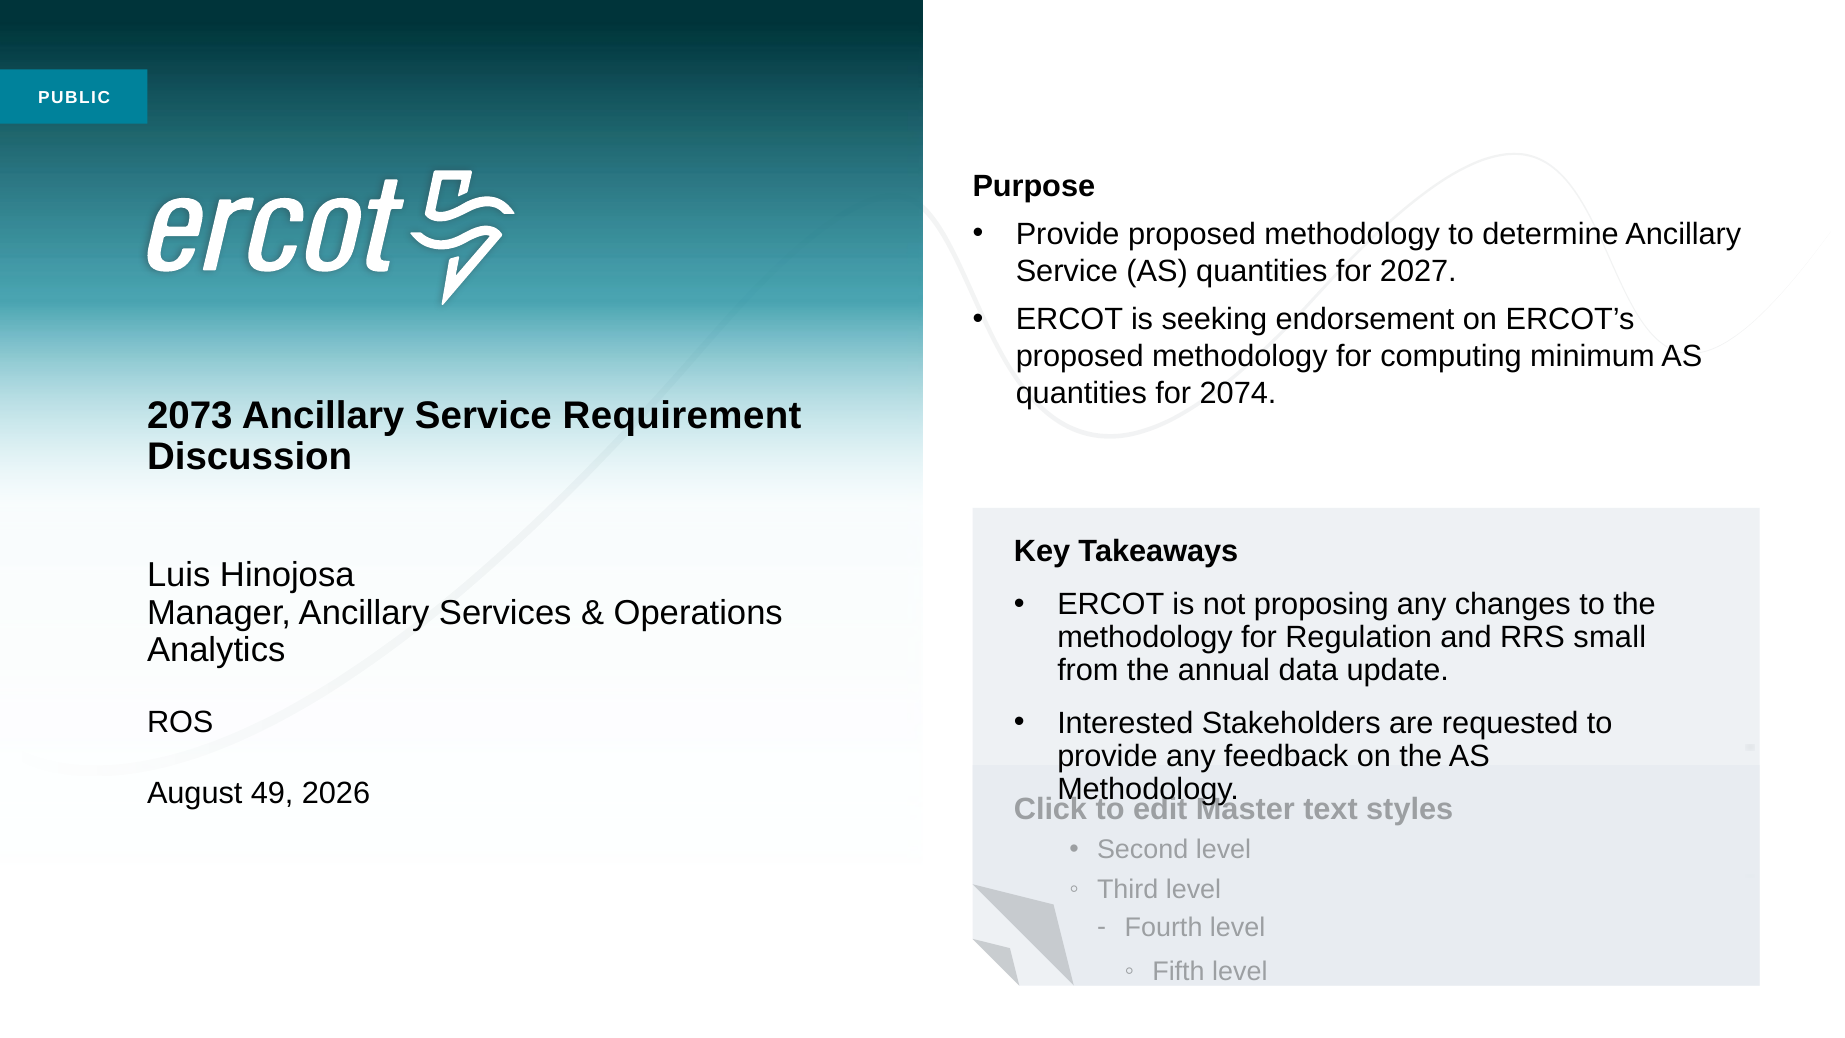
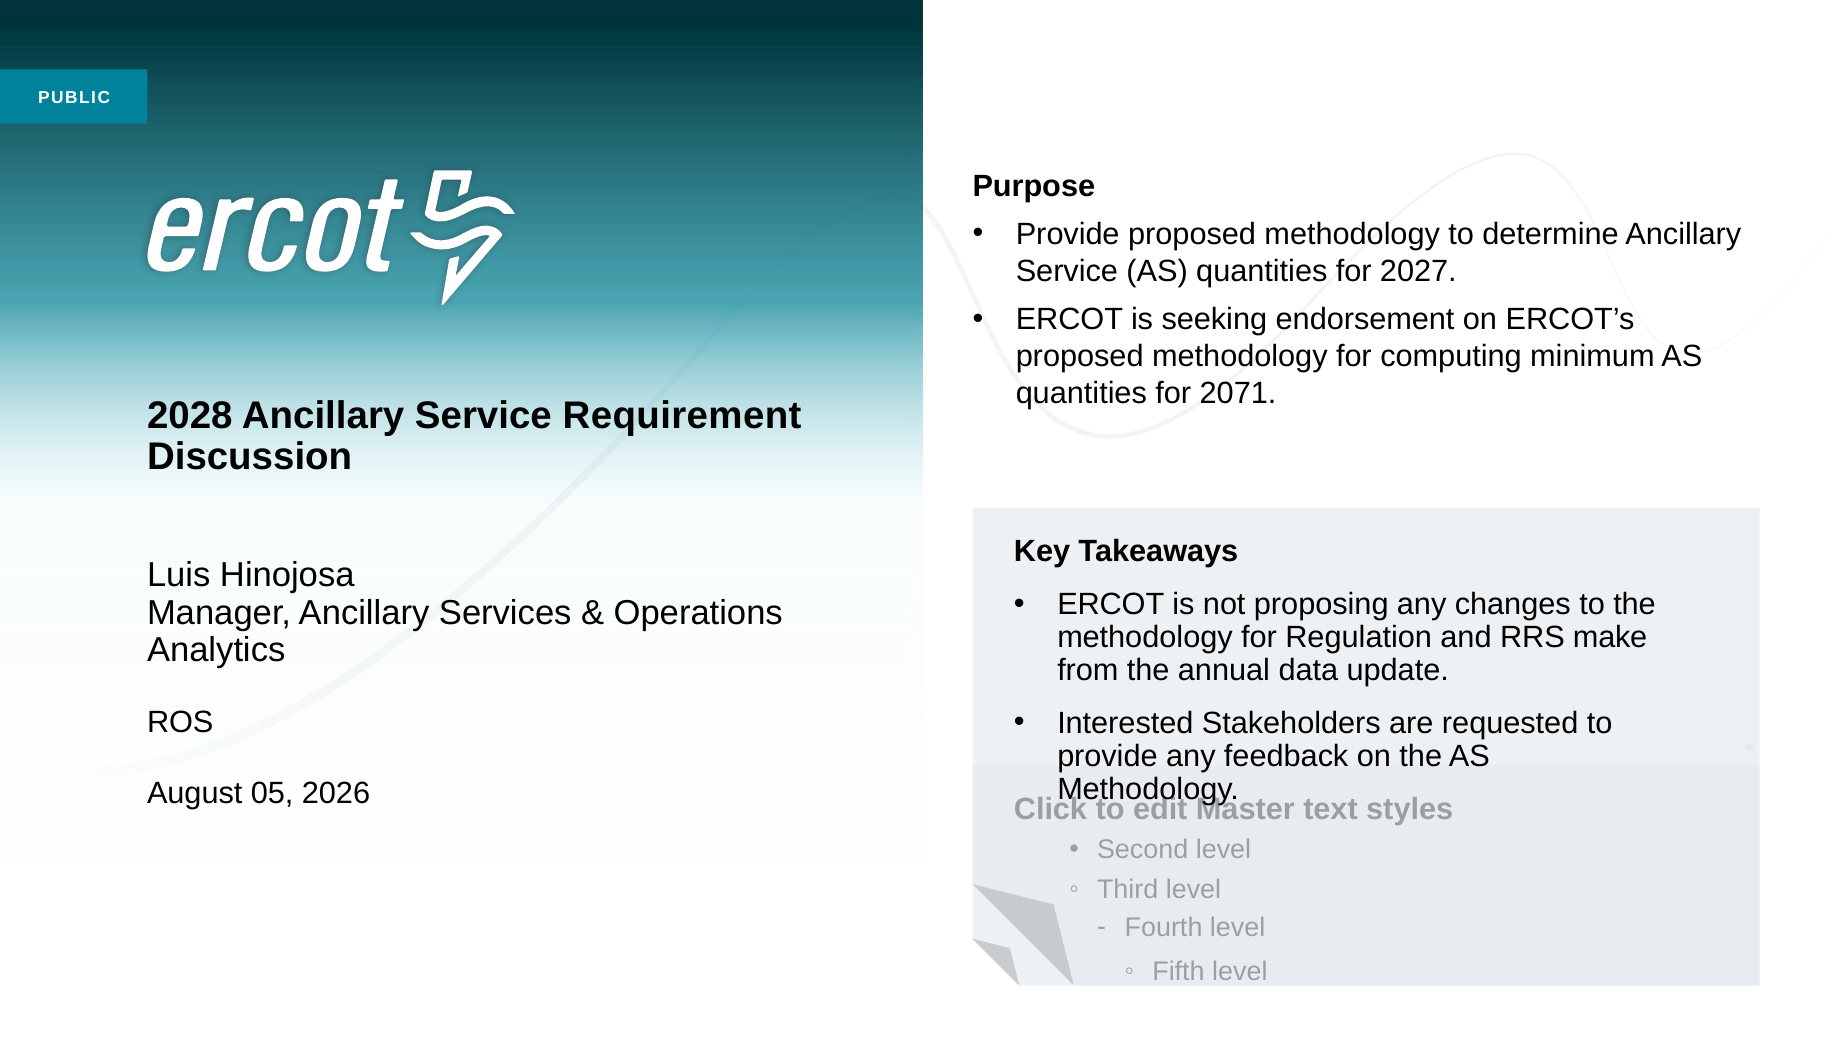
2074: 2074 -> 2071 (1238, 393)
2073: 2073 -> 2028 (190, 415)
small: small -> make (1610, 637)
49: 49 -> 05 (272, 793)
